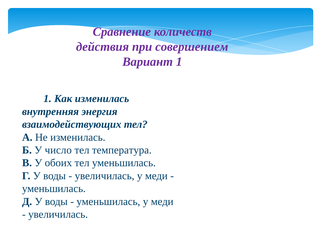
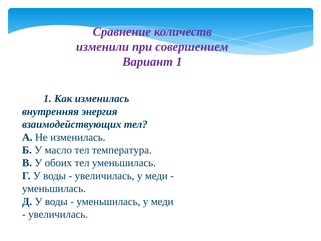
действия: действия -> изменили (103, 47)
число: число -> масло (58, 150)
